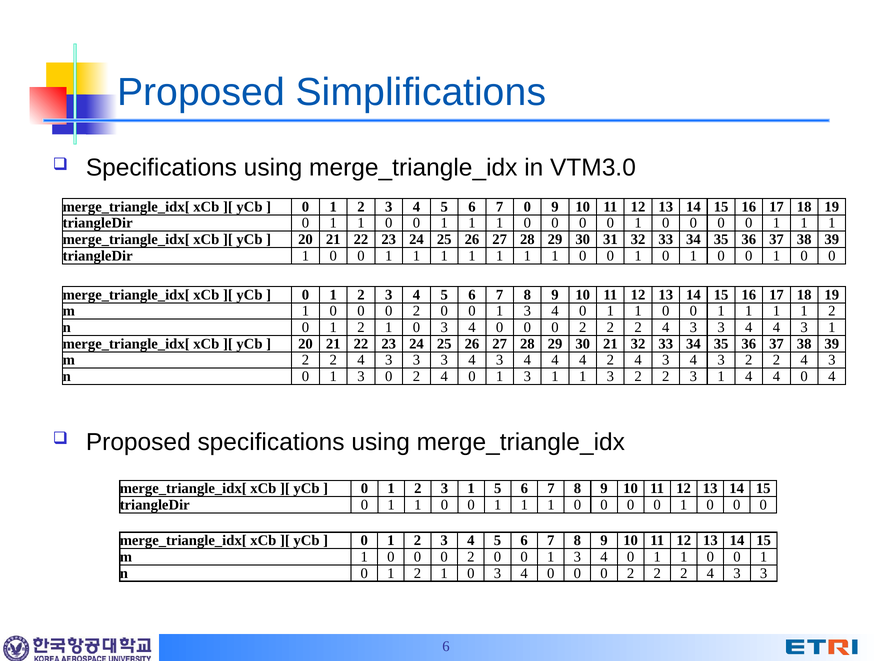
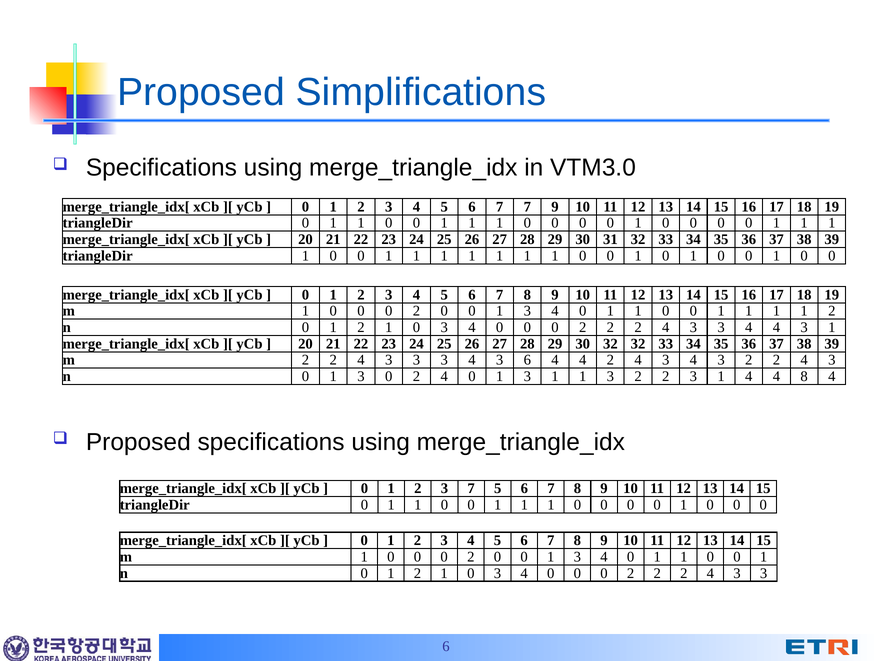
7 0: 0 -> 7 (527, 207)
30 21: 21 -> 32 (610, 344)
3 4 3 4: 4 -> 6 (527, 360)
4 4 0: 0 -> 8 (804, 376)
1 2 3 1: 1 -> 7 (471, 488)
